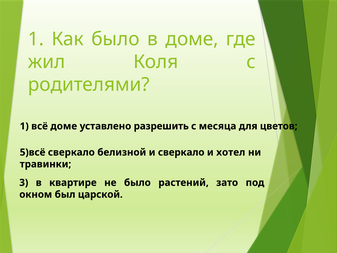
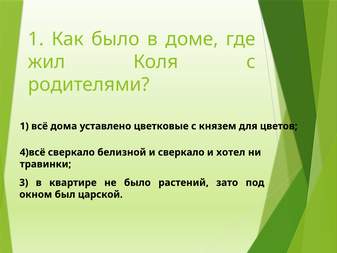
всё доме: доме -> дома (64, 126)
разрешить: разрешить -> цветковые (161, 126)
месяца: месяца -> князем (218, 126)
5)всё: 5)всё -> 4)всё (33, 152)
